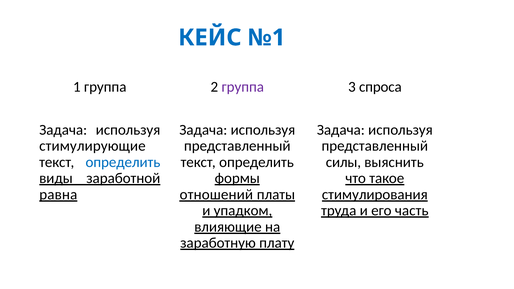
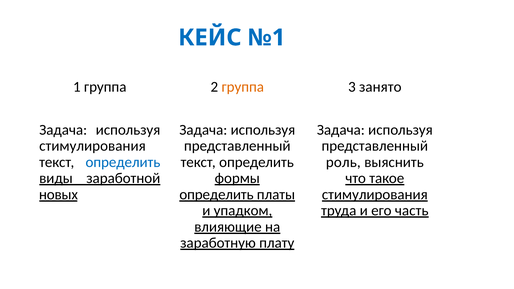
группа colour: purple -> orange (243, 87)
спроса: спроса -> занято (380, 87)
стимулирующие: стимулирующие -> стимулирования (92, 146)
силы: силы -> роль (343, 162)
равна: равна -> новых (58, 195)
отношений: отношений -> определить (216, 195)
